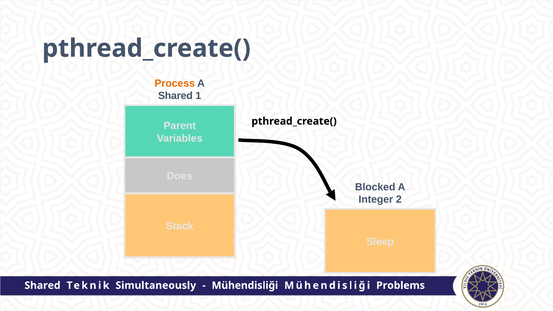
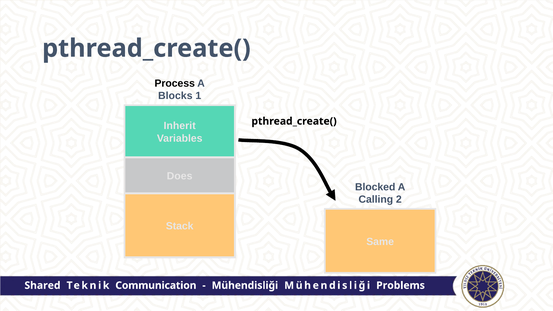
Process colour: orange -> black (175, 83)
Shared: Shared -> Blocks (175, 96)
Parent: Parent -> Inherit (180, 126)
Integer: Integer -> Calling (376, 200)
Sleep: Sleep -> Same (380, 242)
Simultaneously: Simultaneously -> Communication (156, 285)
